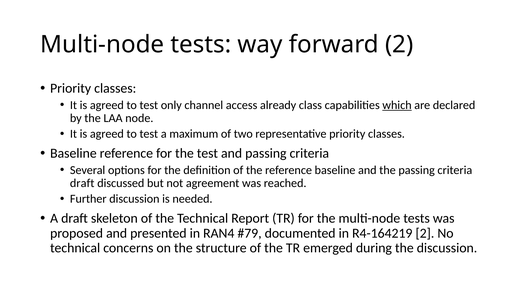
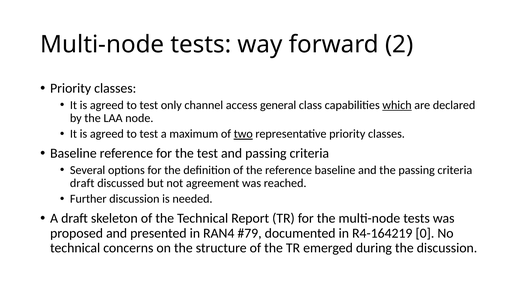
already: already -> general (278, 105)
two underline: none -> present (243, 134)
R4-164219 2: 2 -> 0 (425, 233)
